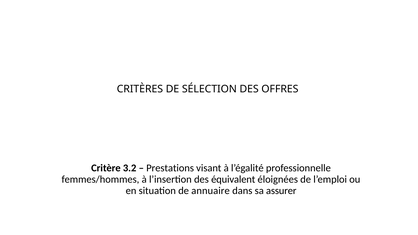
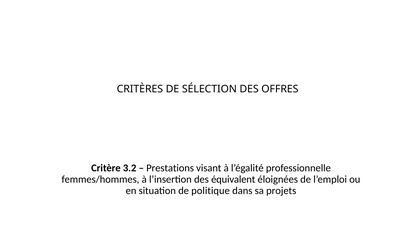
annuaire: annuaire -> politique (211, 191)
assurer: assurer -> projets (281, 191)
